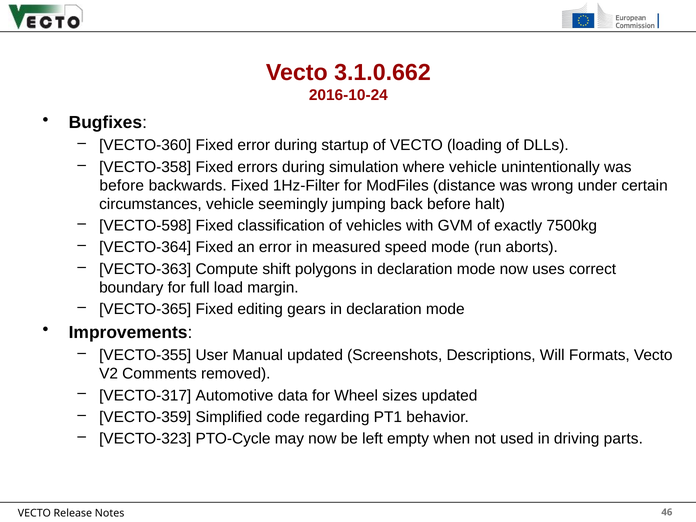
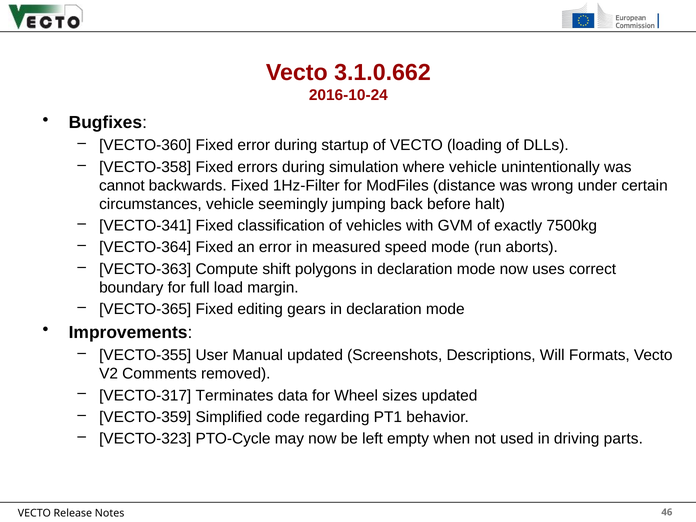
before: before -> cannot (122, 186)
VECTO-598: VECTO-598 -> VECTO-341 (145, 226)
Automotive: Automotive -> Terminates (234, 395)
